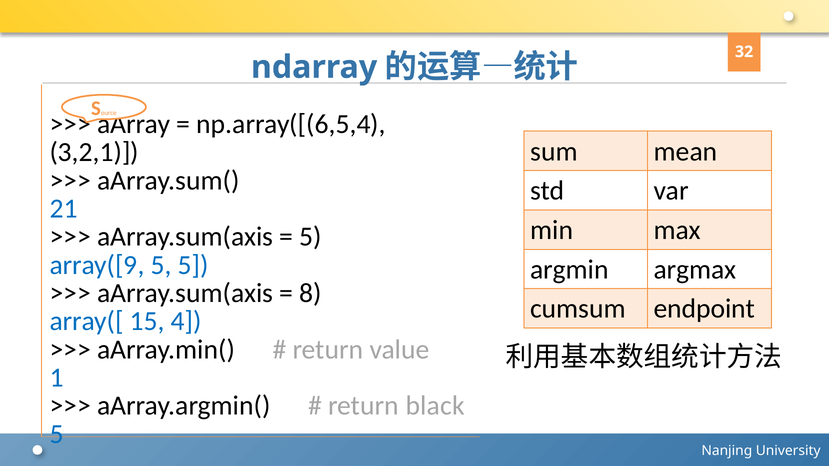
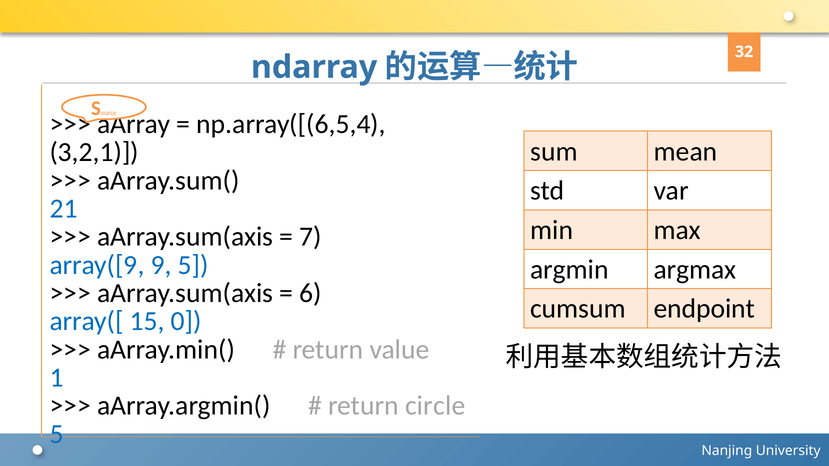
5: 5 -> 7 (311, 237)
array([9 5: 5 -> 9 (161, 265)
8: 8 -> 6 (311, 293)
4: 4 -> 0 (186, 322)
black: black -> circle (435, 406)
